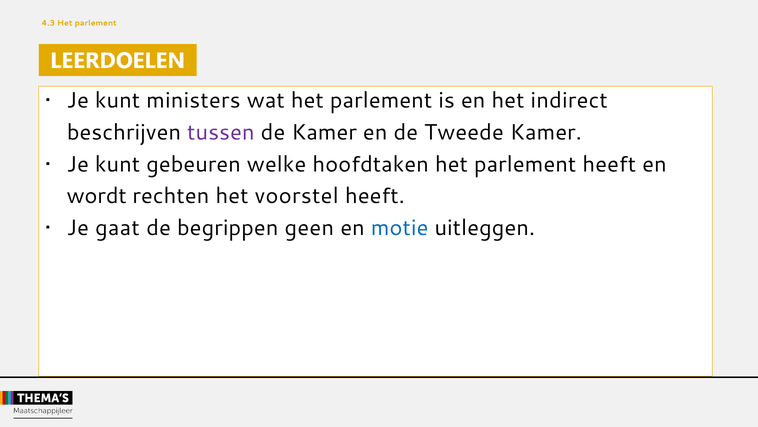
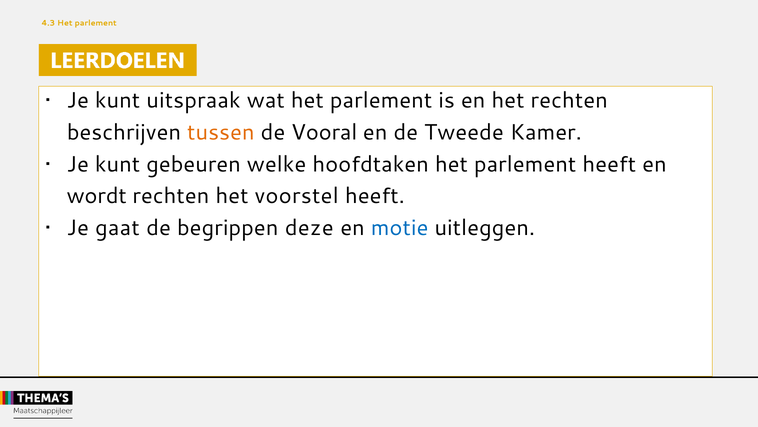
ministers: ministers -> uitspraak (193, 100)
het indirect: indirect -> rechten (569, 100)
tussen colour: purple -> orange (221, 132)
de Kamer: Kamer -> Vooral (324, 132)
geen: geen -> deze (309, 228)
